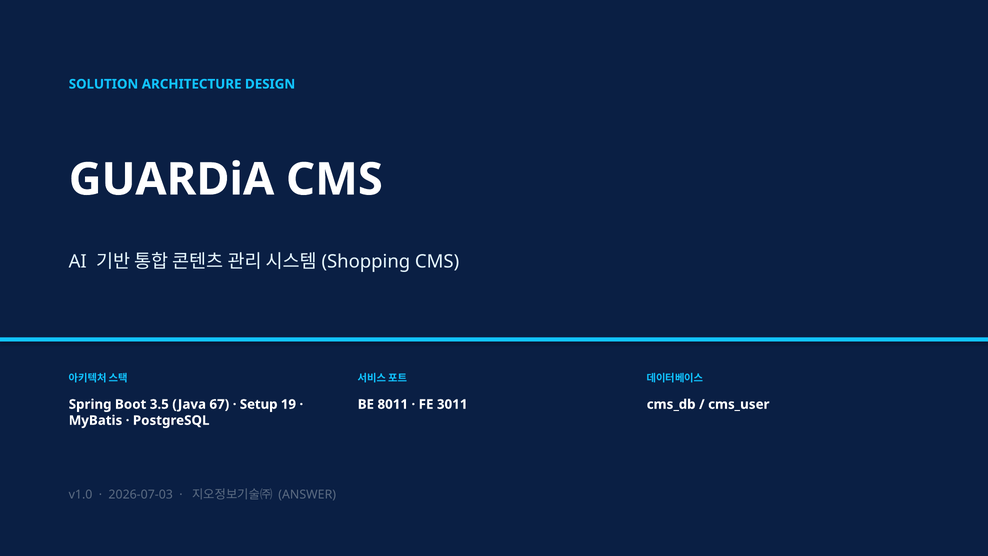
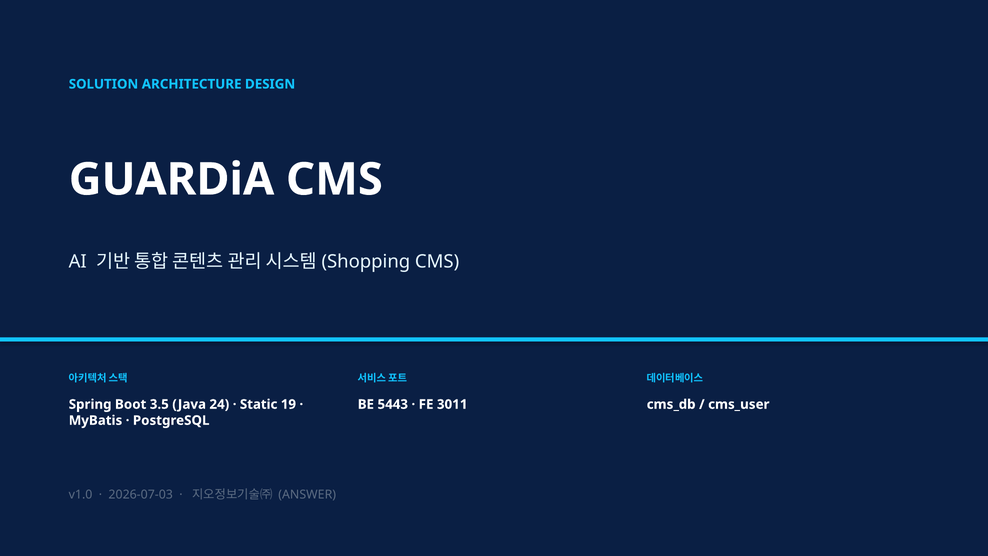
67: 67 -> 24 (219, 404)
Setup: Setup -> Static (259, 404)
8011: 8011 -> 5443 (393, 404)
